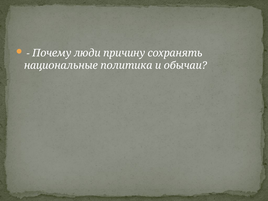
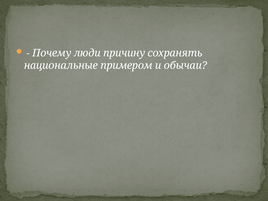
политика: политика -> примером (127, 65)
